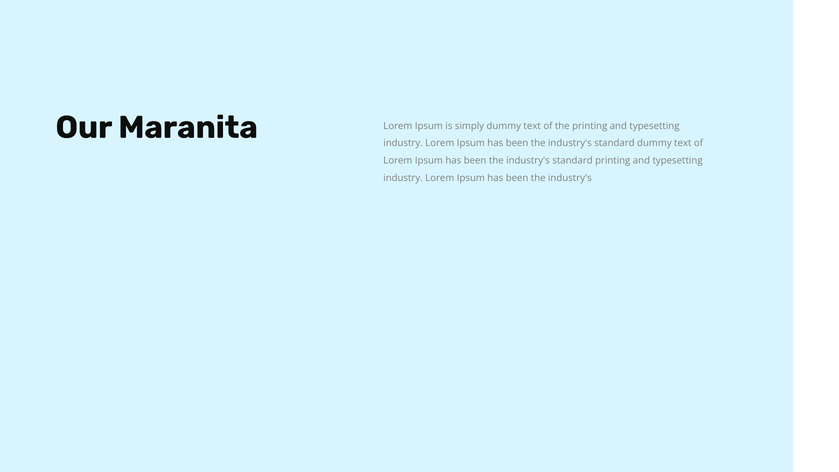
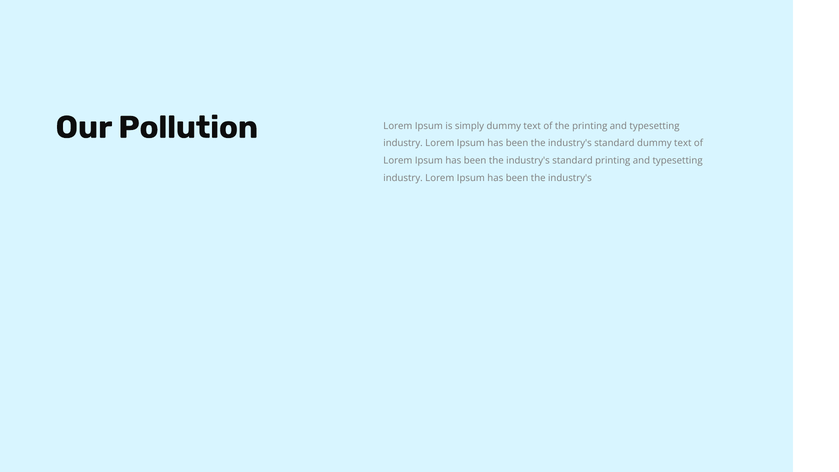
Maranita: Maranita -> Pollution (188, 127)
